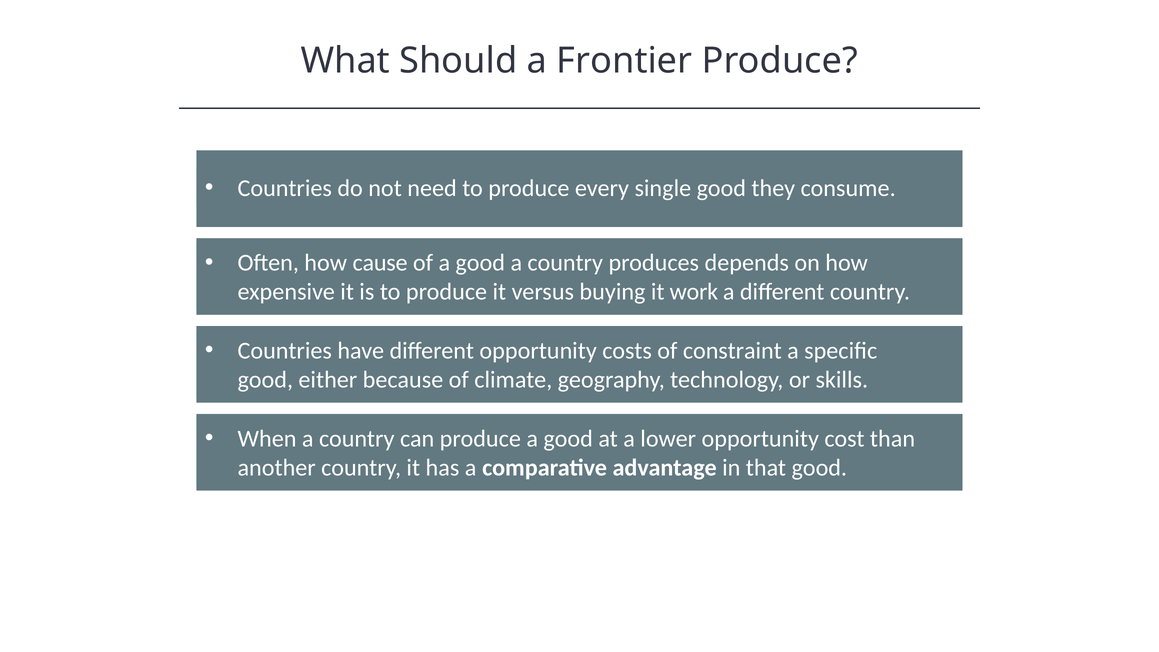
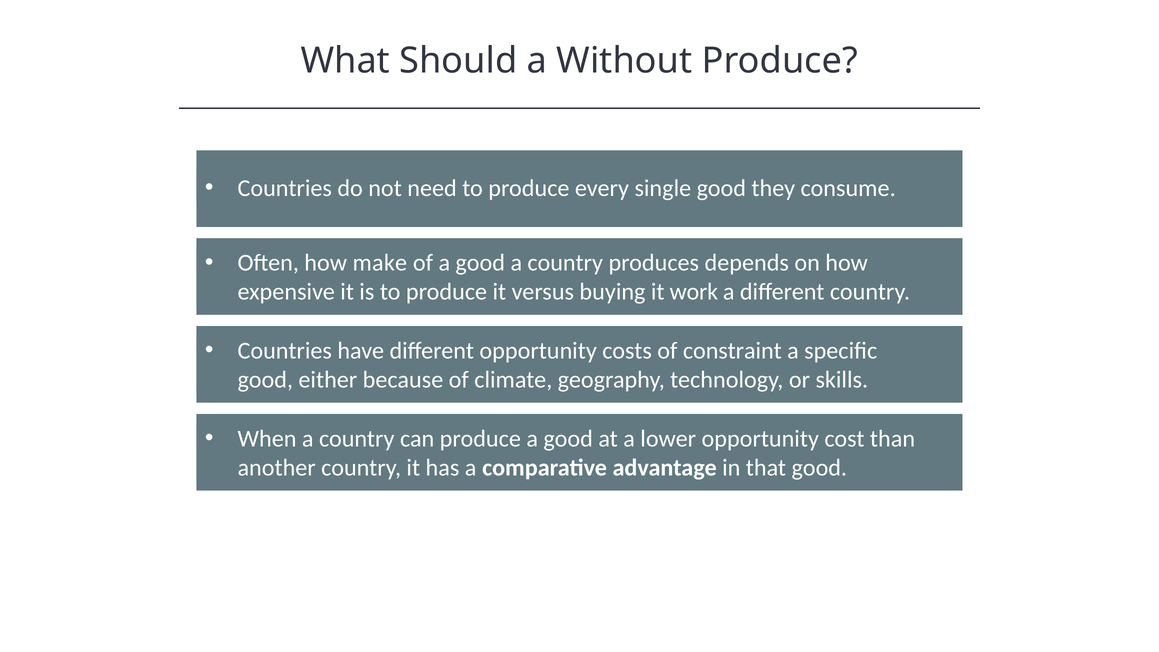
Frontier: Frontier -> Without (624, 61)
cause: cause -> make (380, 263)
